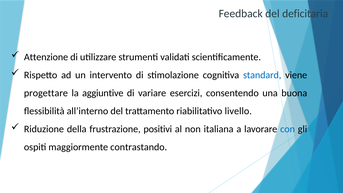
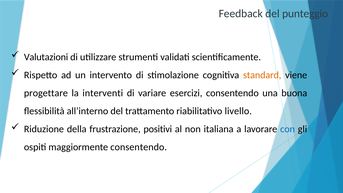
deficitaria: deficitaria -> punteggio (305, 14)
Attenzione: Attenzione -> Valutazioni (46, 57)
standard colour: blue -> orange (262, 75)
aggiuntive: aggiuntive -> interventi (103, 93)
maggiormente contrastando: contrastando -> consentendo (139, 147)
